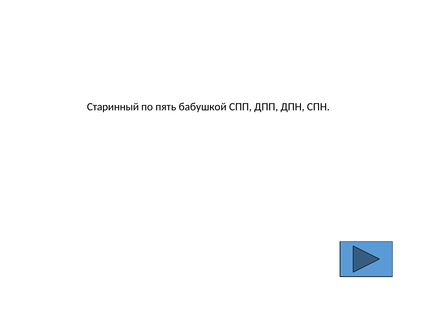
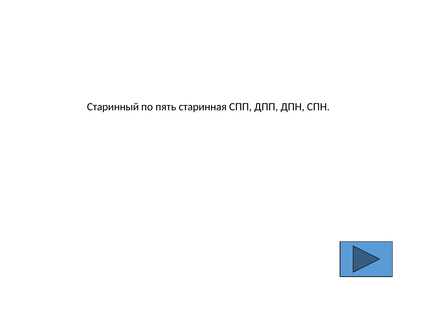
бабушкой: бабушкой -> старинная (203, 107)
